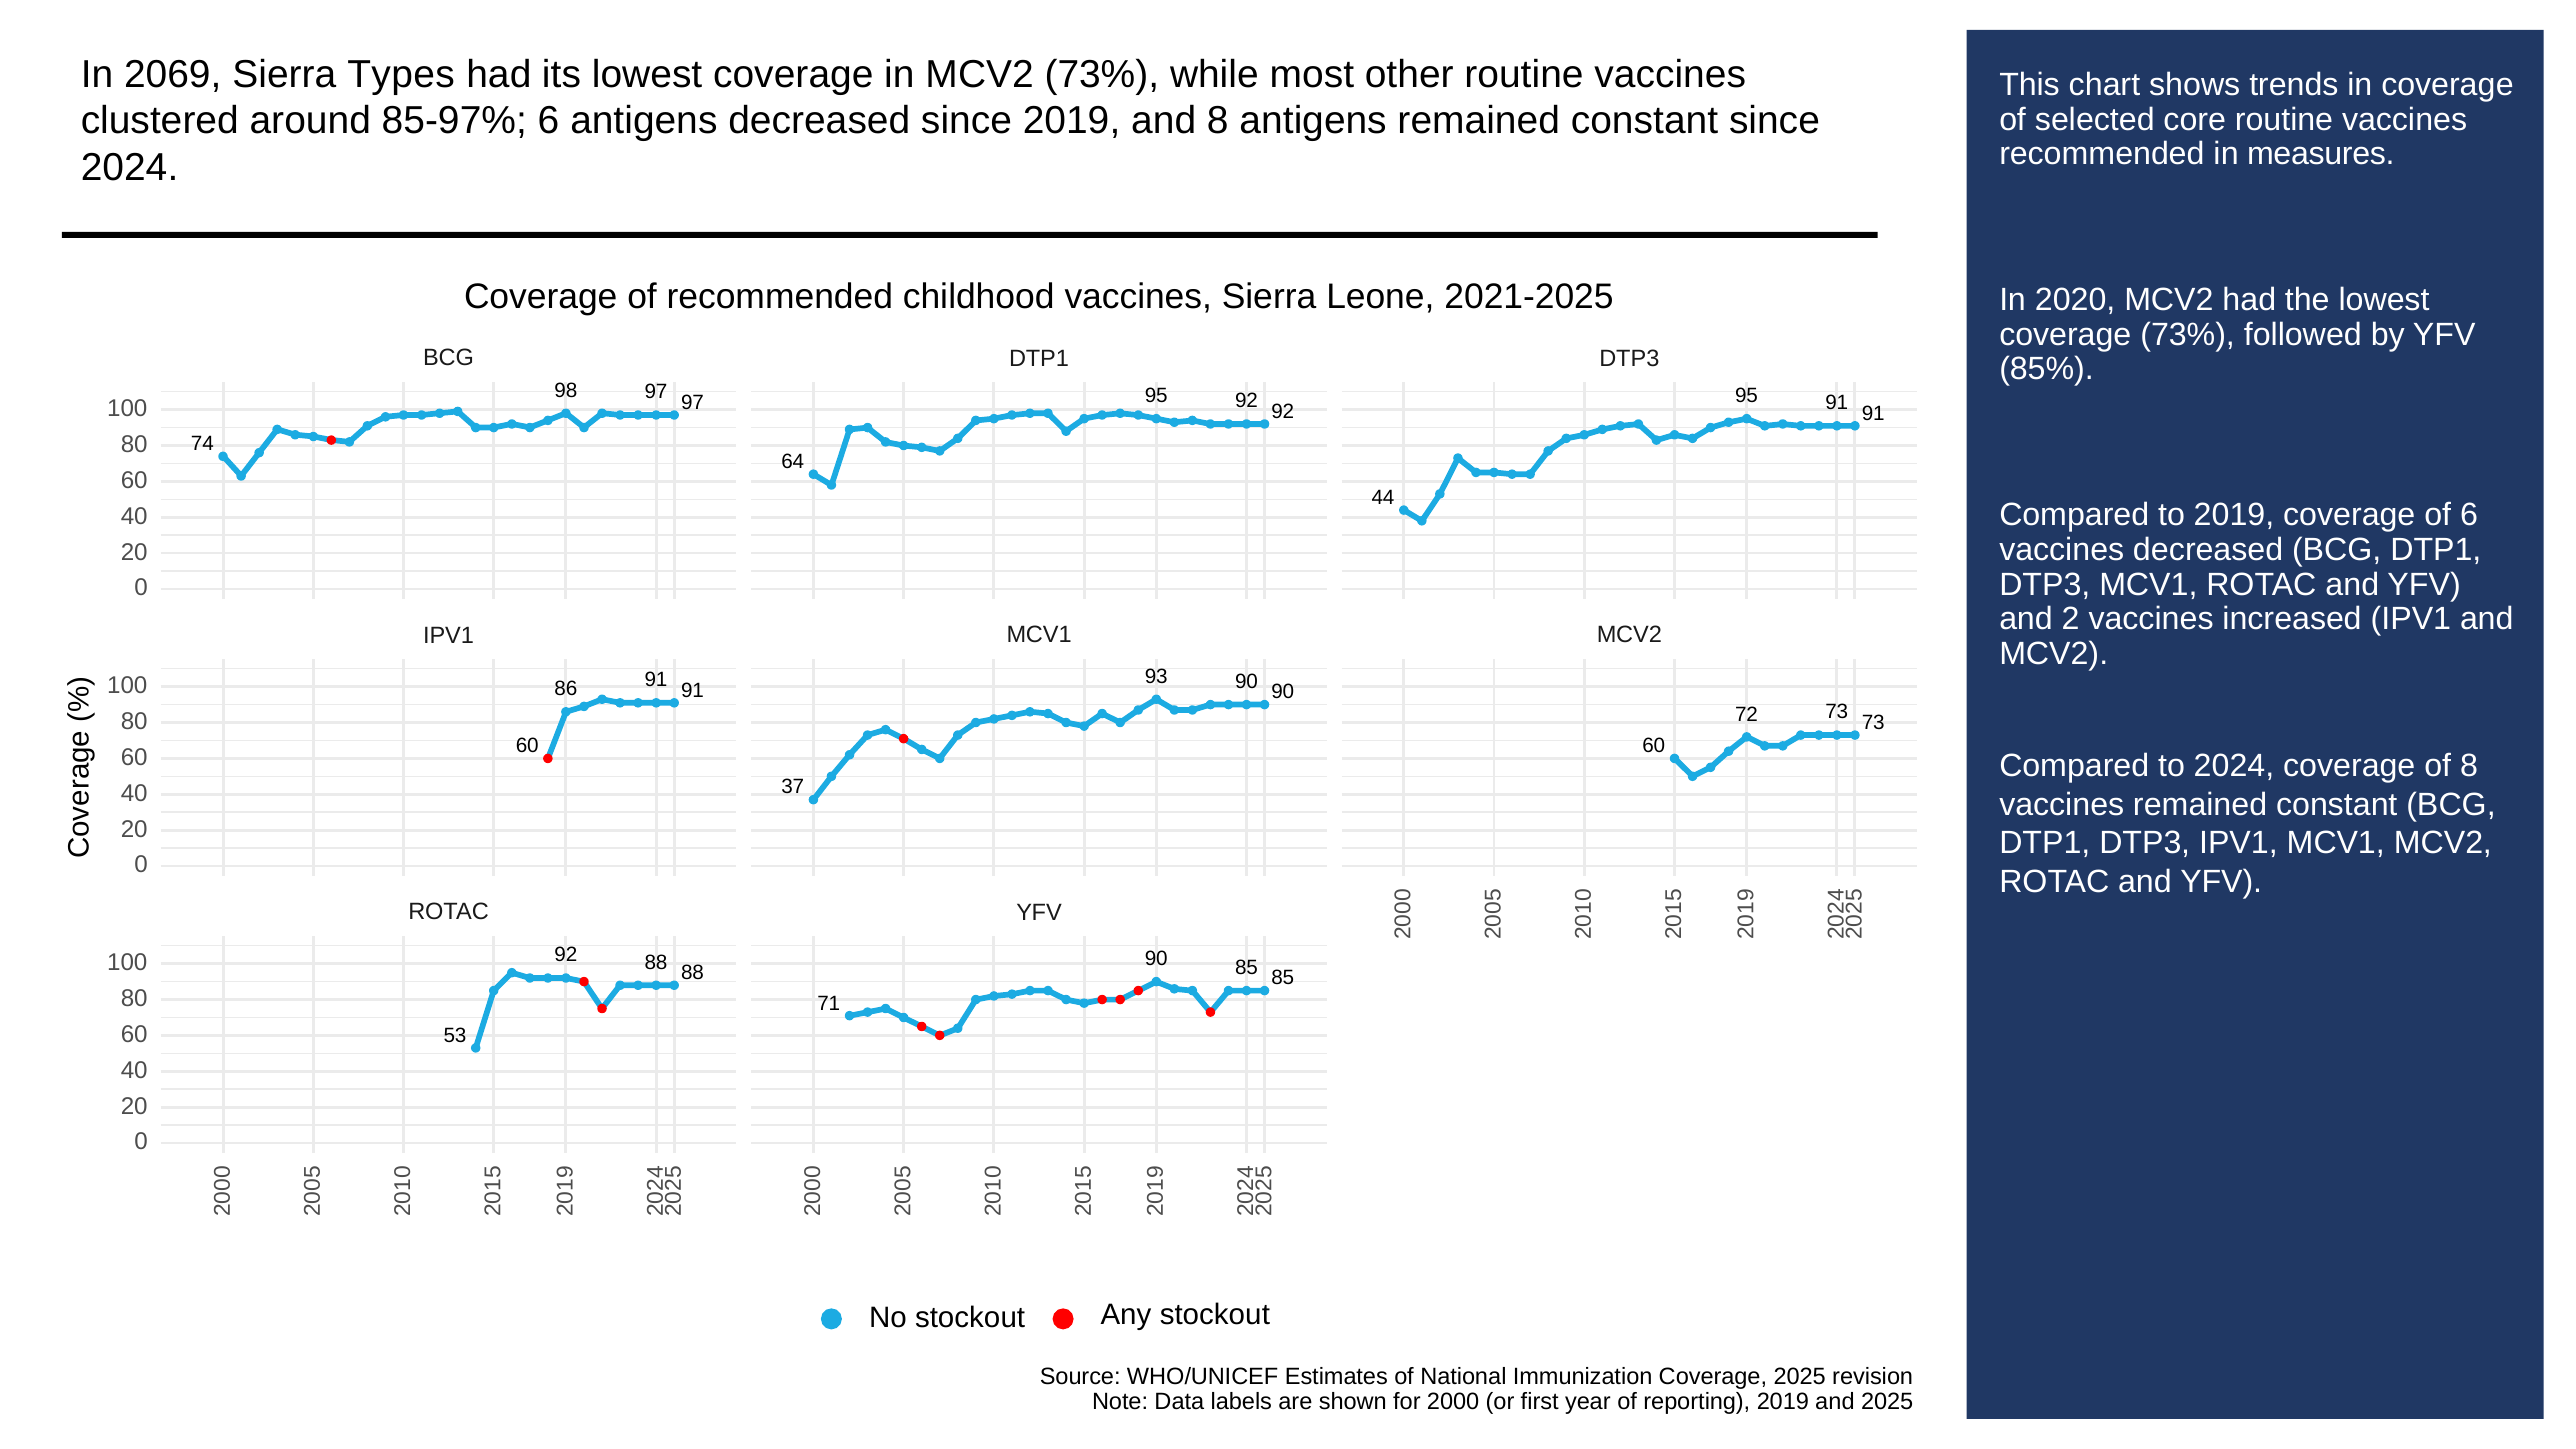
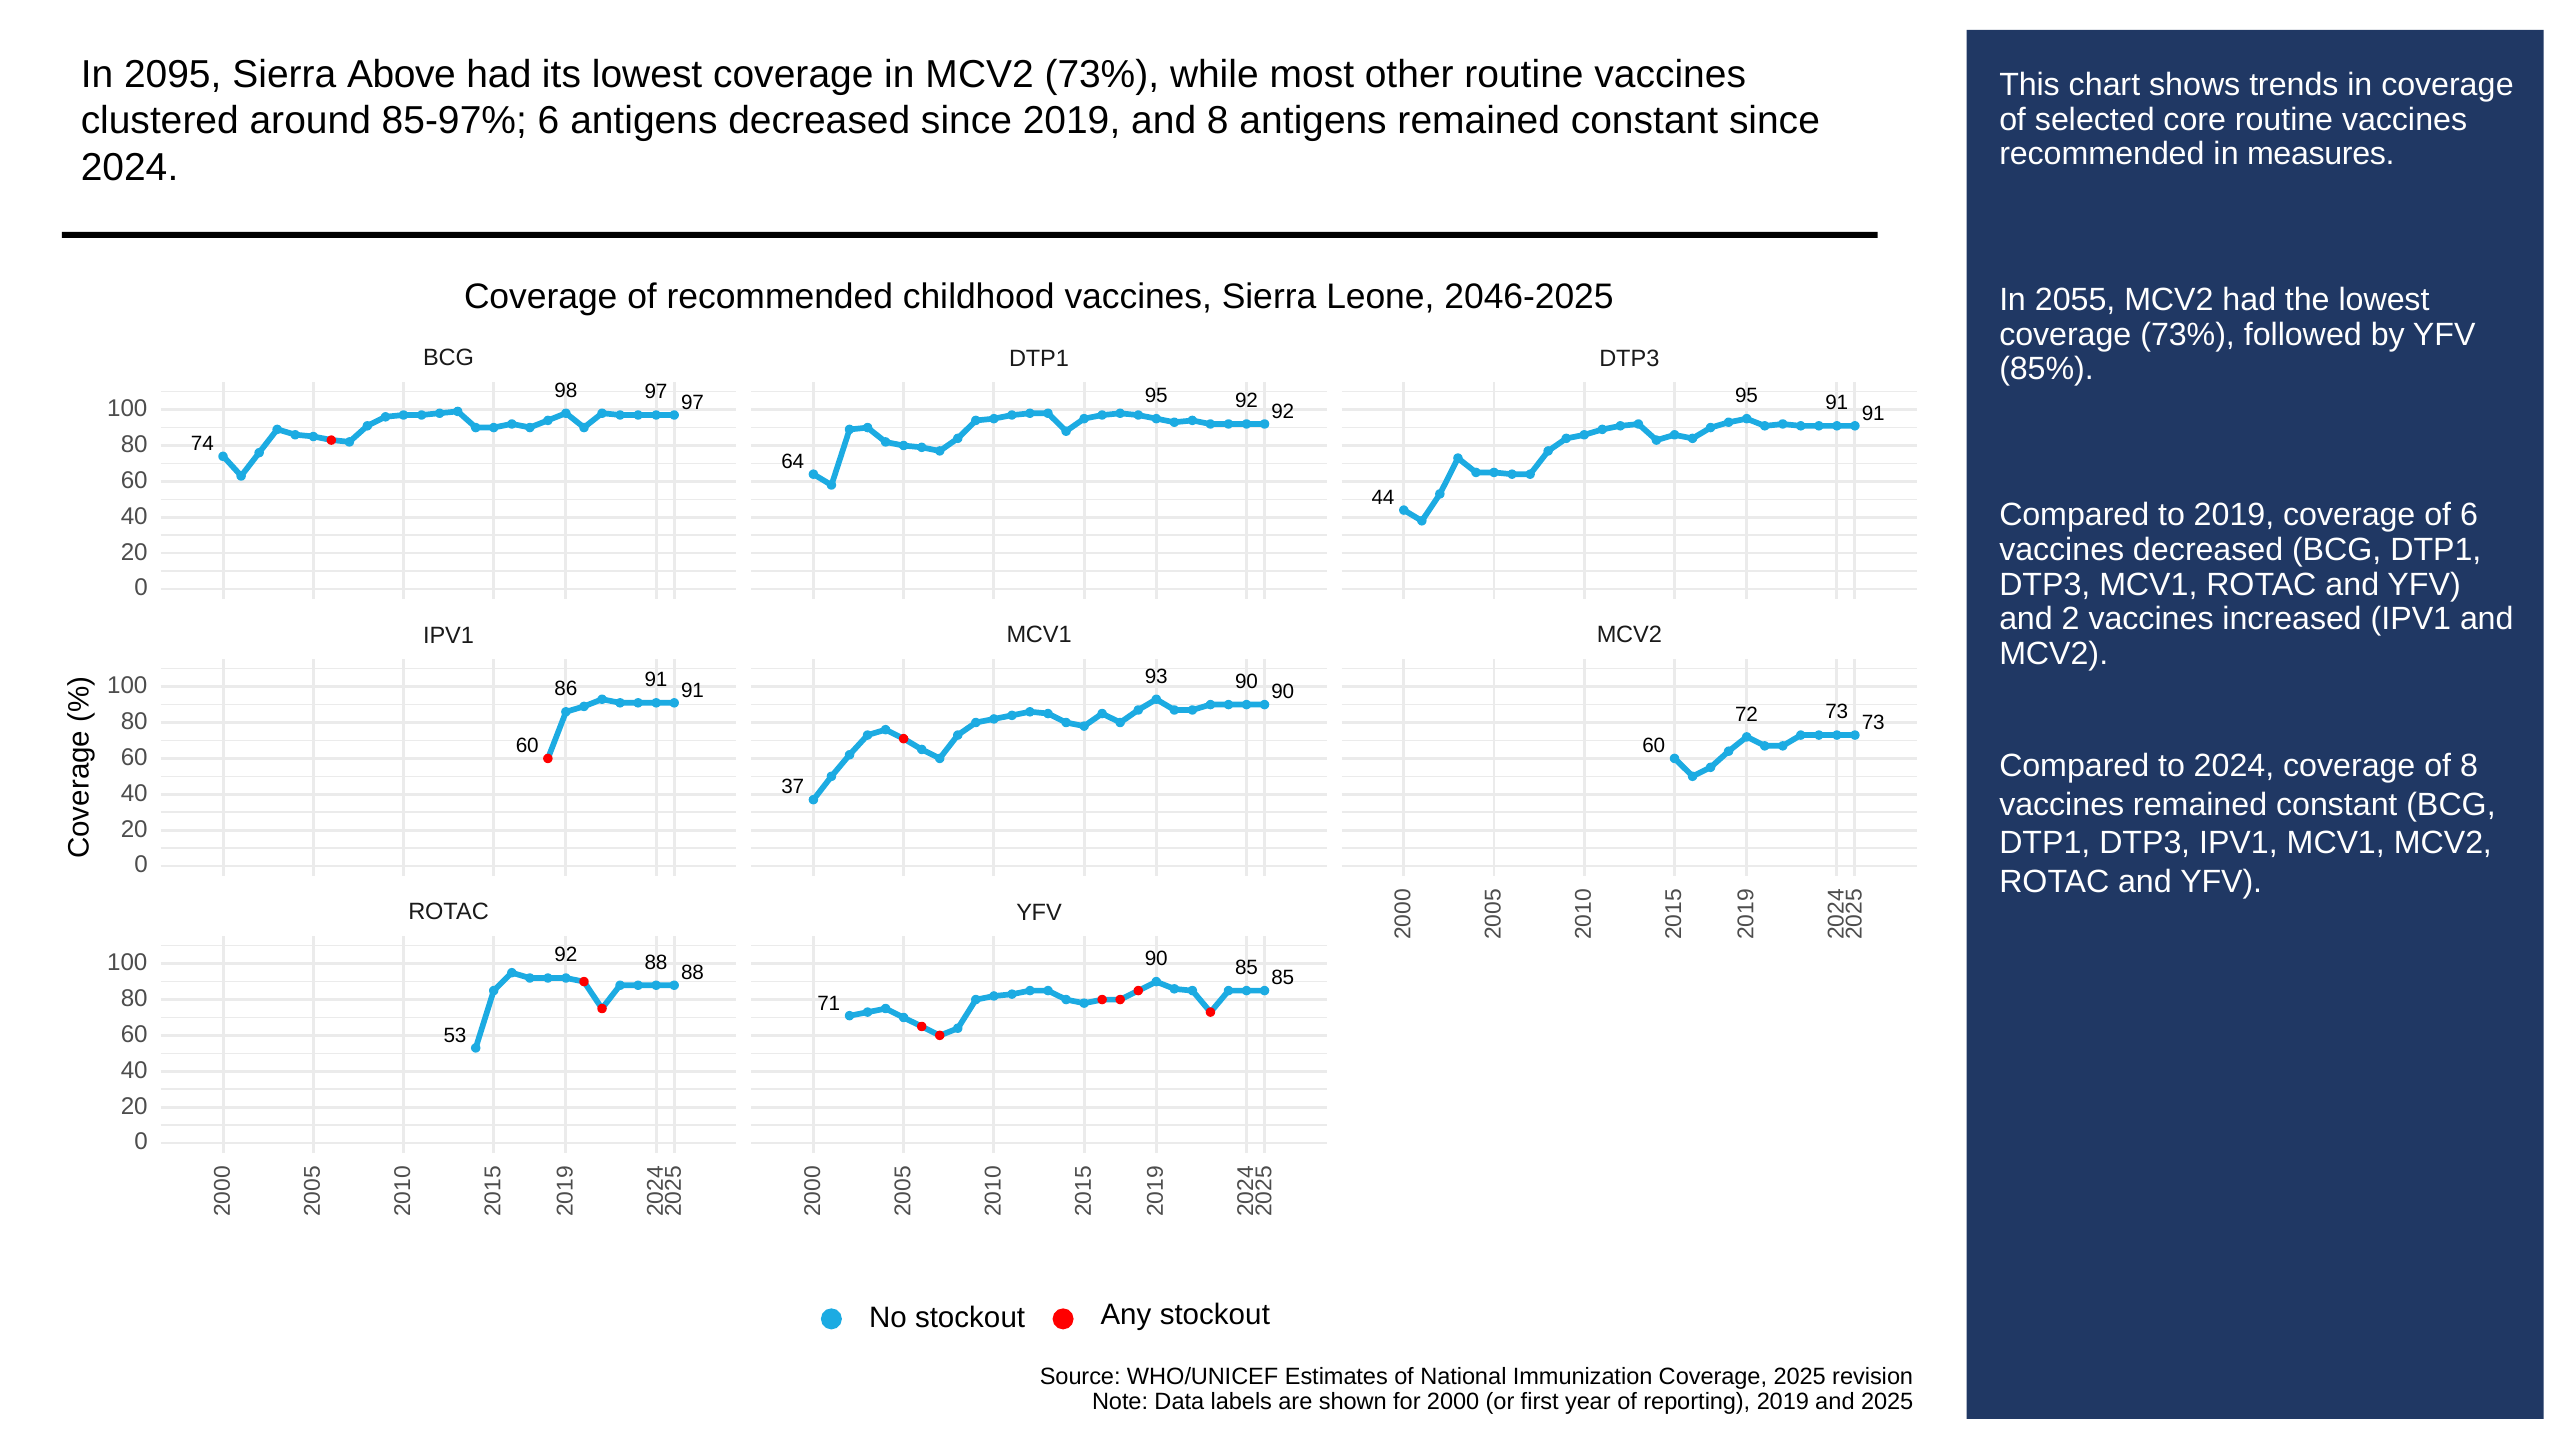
2069: 2069 -> 2095 (173, 74)
Types: Types -> Above (401, 74)
2021-2025: 2021-2025 -> 2046-2025 (1529, 297)
2020: 2020 -> 2055 (2075, 300)
